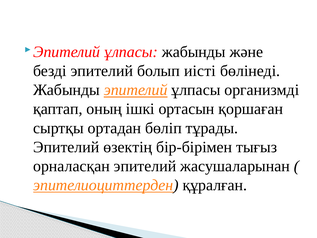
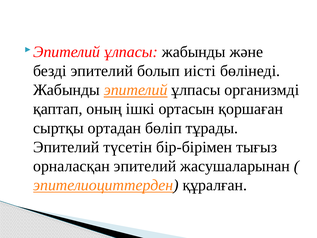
өзектің: өзектің -> түсетін (128, 147)
